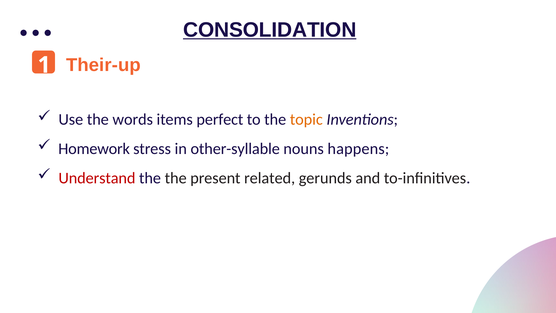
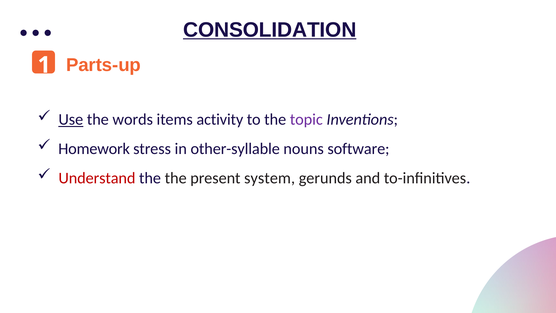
Their-up: Their-up -> Parts-up (104, 65)
Use underline: none -> present (71, 120)
perfect: perfect -> activity (220, 120)
topic colour: orange -> purple (306, 120)
happens: happens -> software (358, 149)
related: related -> system (270, 178)
